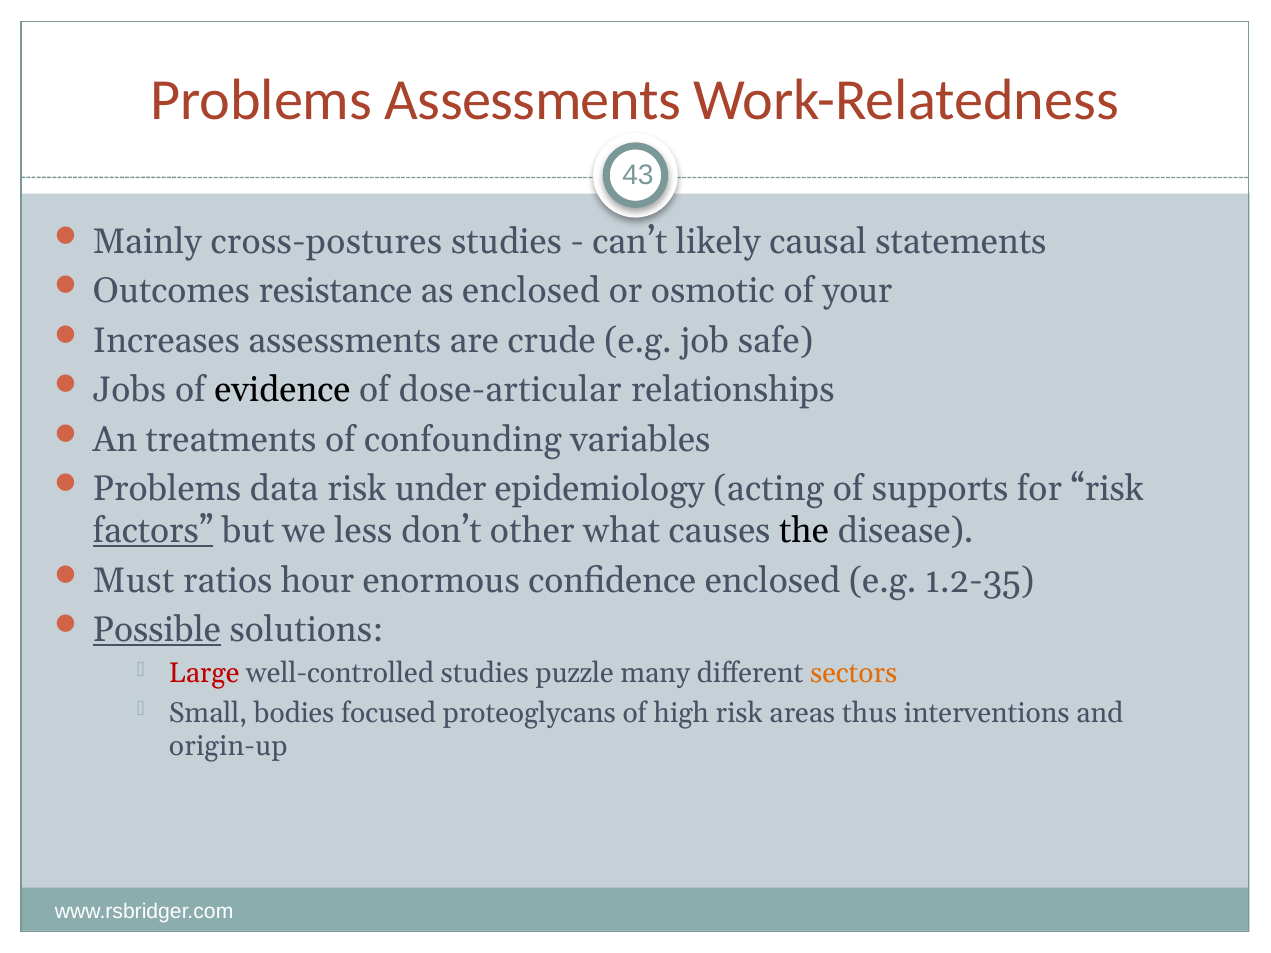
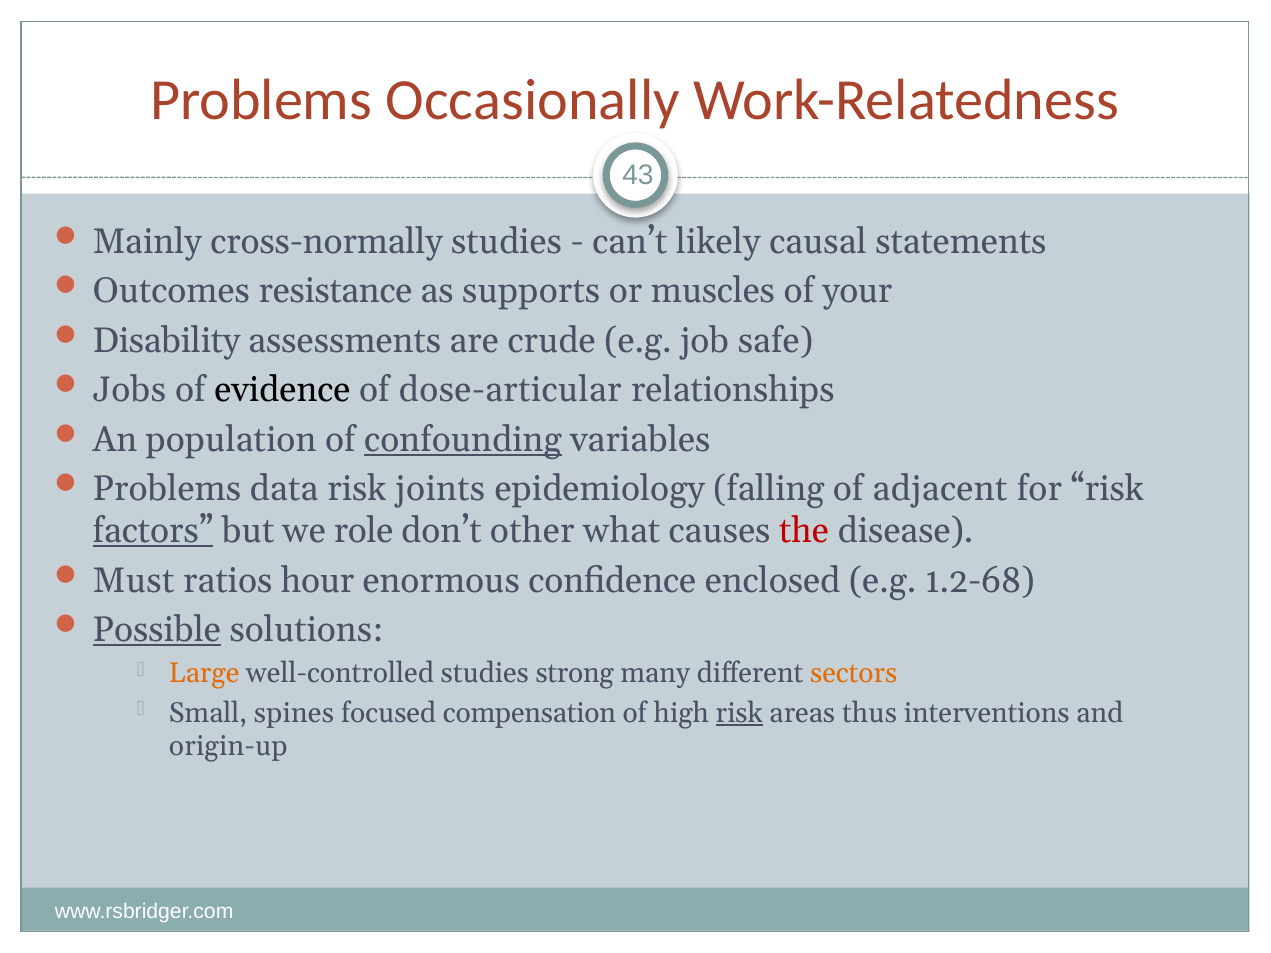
Problems Assessments: Assessments -> Occasionally (533, 100)
cross-postures: cross-postures -> cross-normally (327, 242)
as enclosed: enclosed -> supports (531, 291)
osmotic: osmotic -> muscles (713, 291)
Increases: Increases -> Disability (166, 341)
treatments: treatments -> population (231, 439)
confounding underline: none -> present (463, 439)
under: under -> joints (440, 489)
acting: acting -> falling (769, 489)
supports: supports -> adjacent (940, 489)
less: less -> role (364, 531)
the colour: black -> red (804, 531)
1.2-35: 1.2-35 -> 1.2-68 (980, 581)
Large colour: red -> orange (204, 673)
puzzle: puzzle -> strong (575, 673)
bodies: bodies -> spines (294, 713)
proteoglycans: proteoglycans -> compensation (529, 713)
risk underline: none -> present (739, 713)
